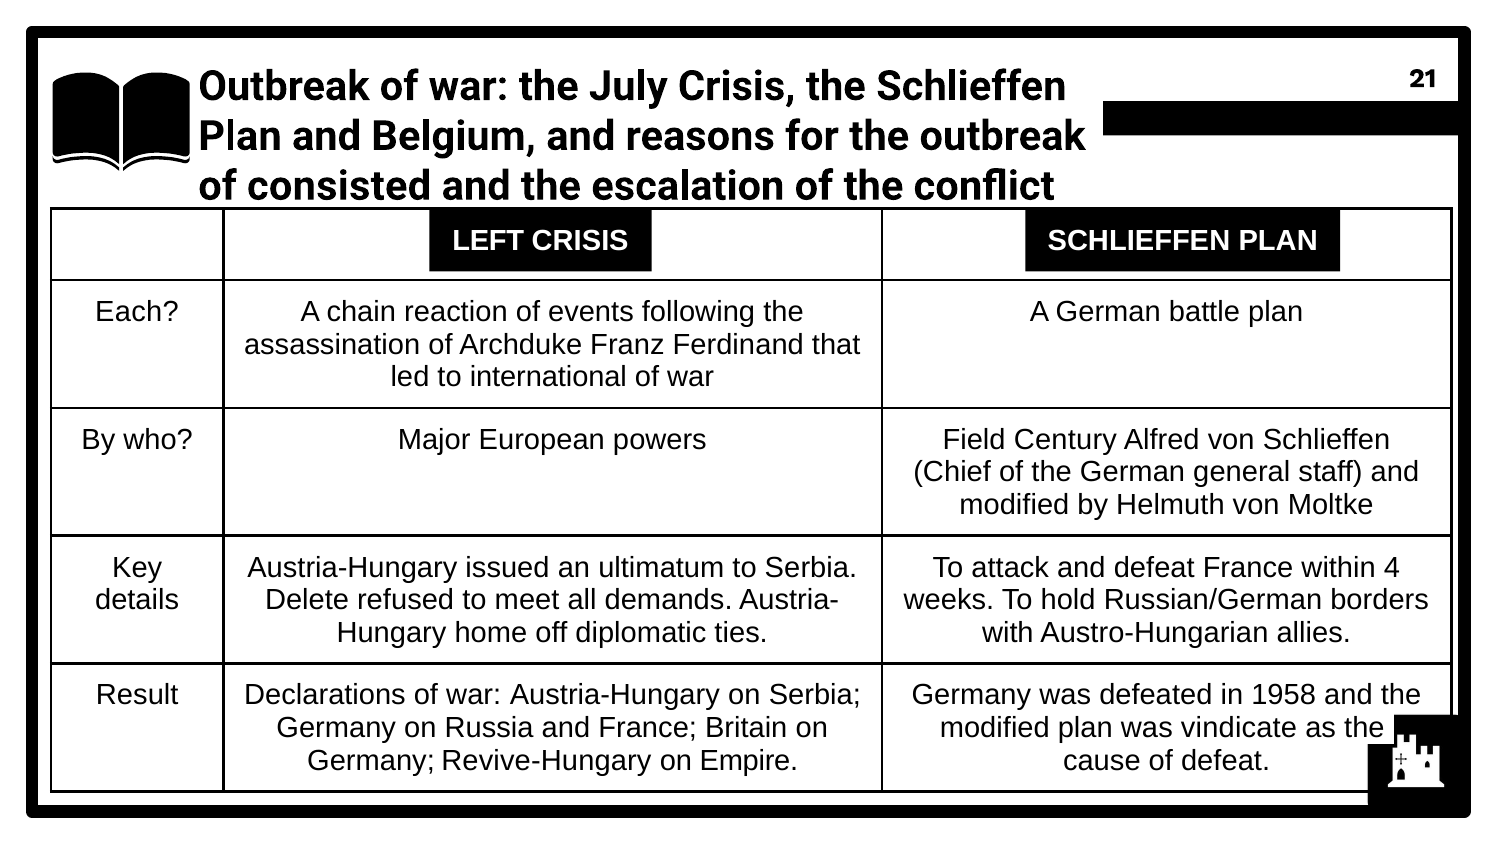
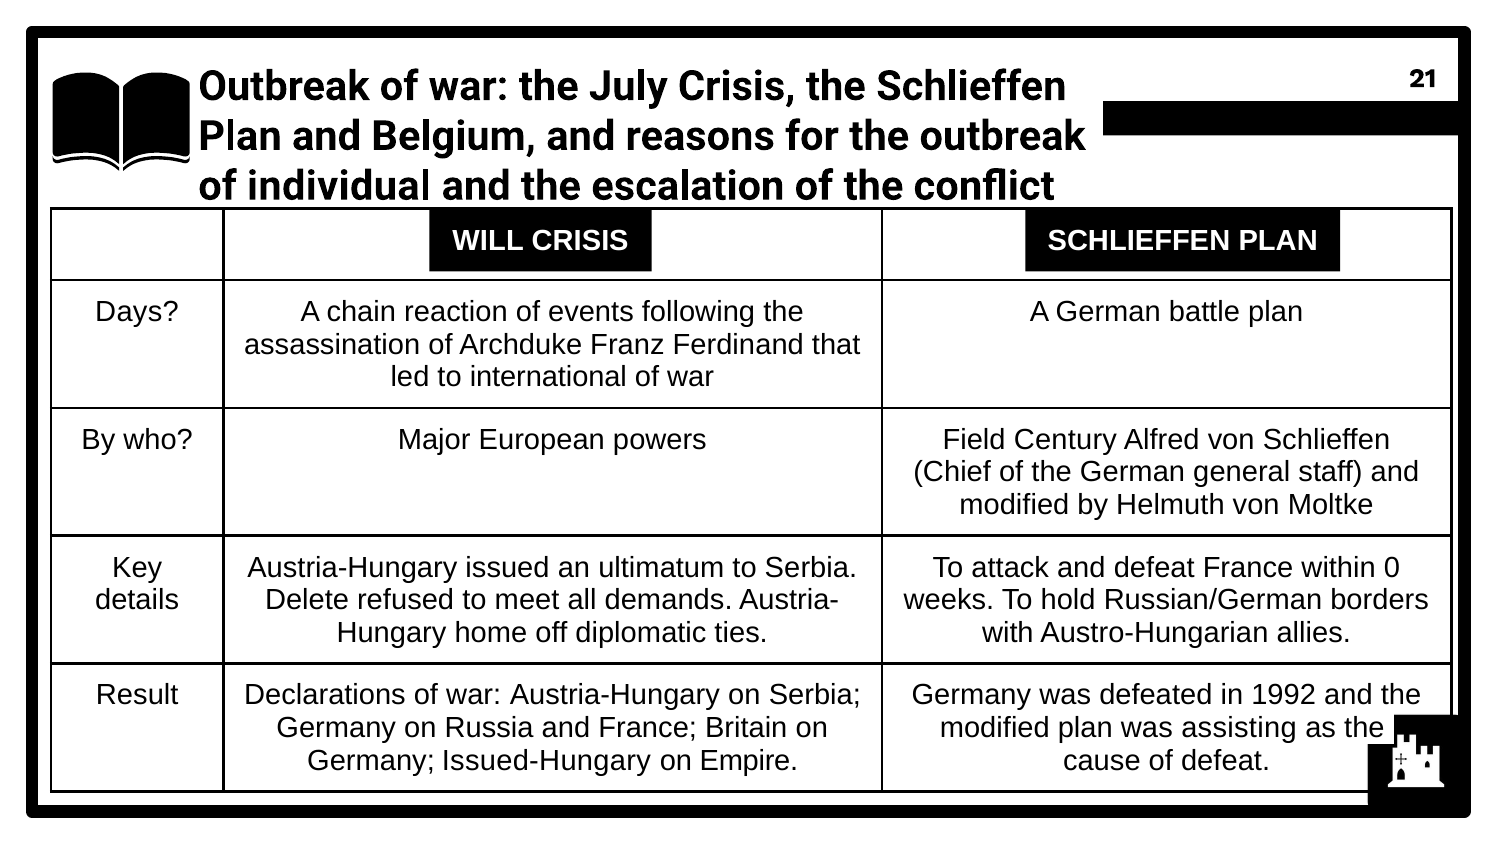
consisted: consisted -> individual (339, 186)
LEFT: LEFT -> WILL (488, 241)
Each: Each -> Days (137, 312)
4: 4 -> 0 (1392, 568)
1958: 1958 -> 1992 (1284, 695)
vindicate: vindicate -> assisting (1239, 728)
Revive-Hungary: Revive-Hungary -> Issued-Hungary (546, 761)
